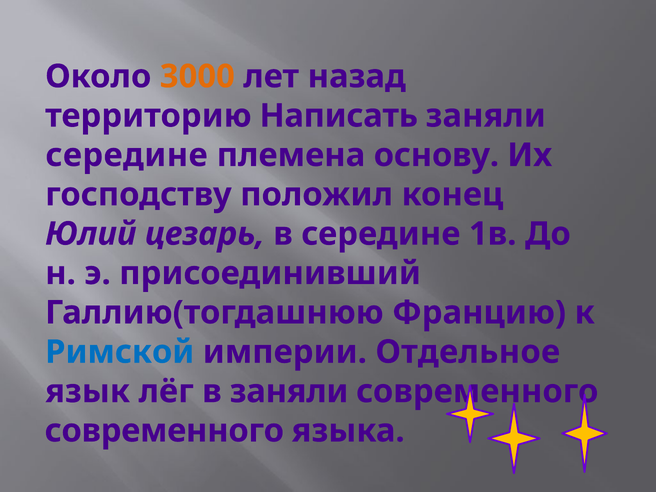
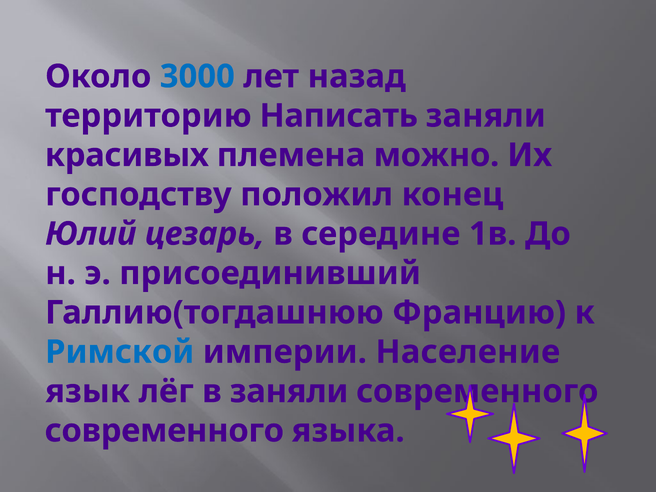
3000 colour: orange -> blue (197, 76)
середине: середине -> красивых (127, 155)
основу: основу -> можно (436, 155)
Отдельное: Отдельное -> Население (468, 352)
